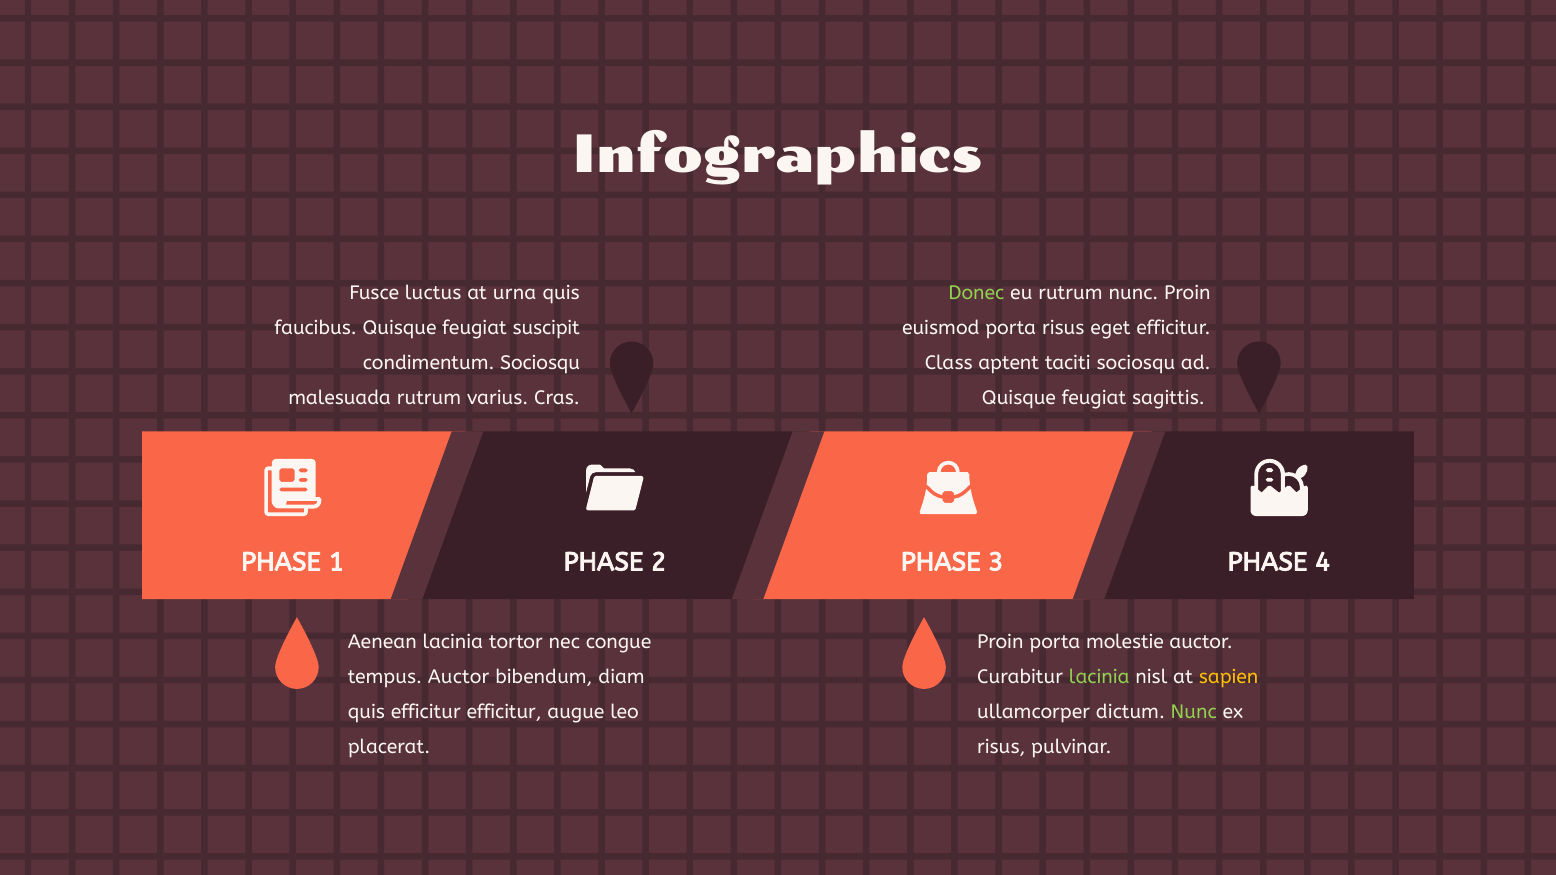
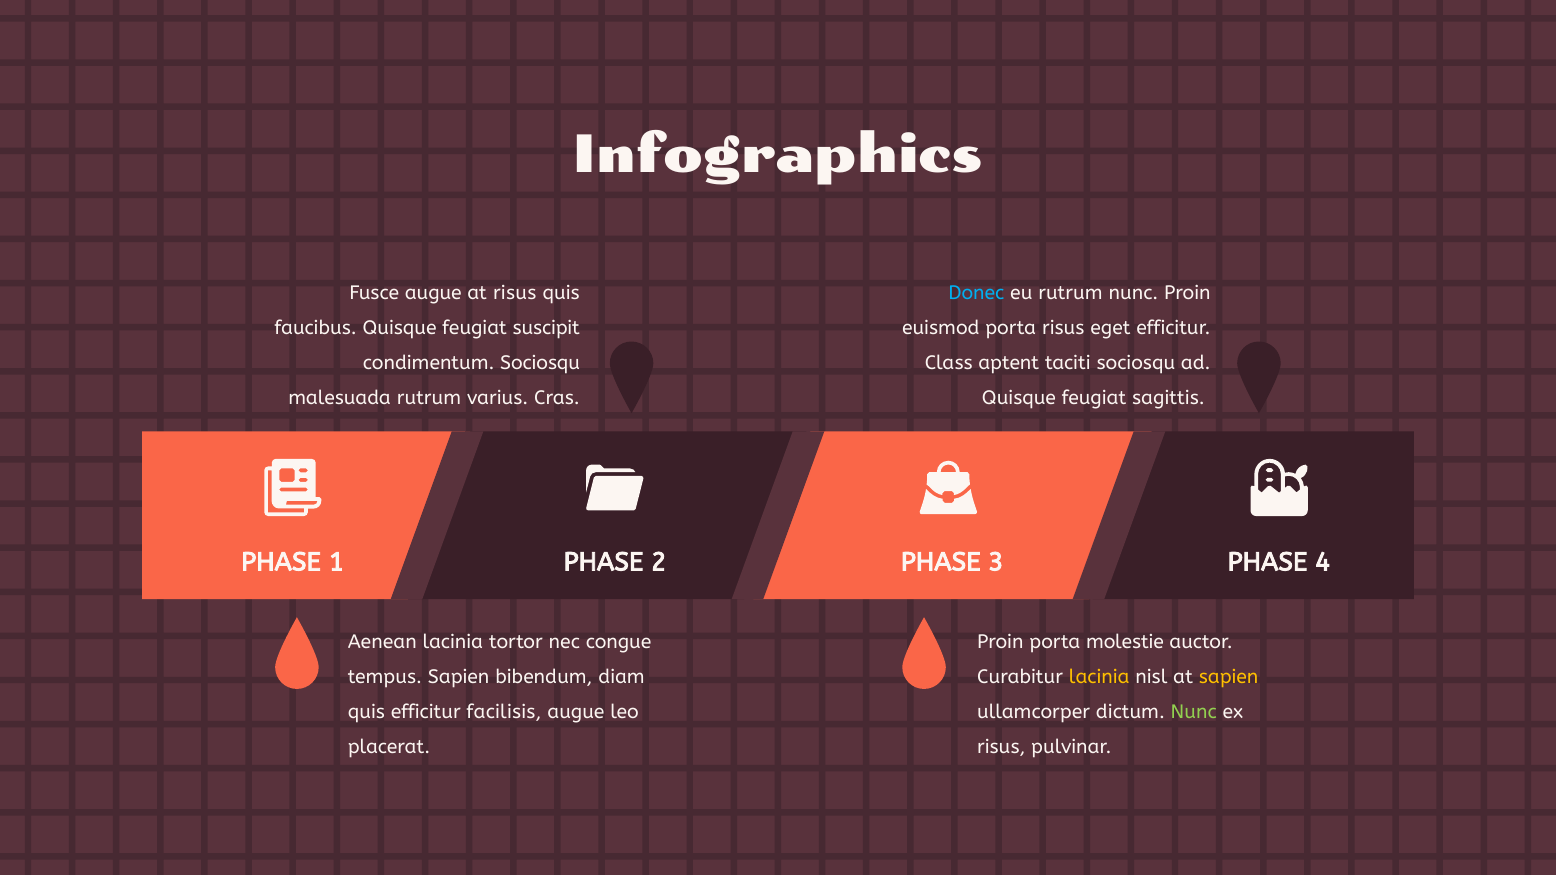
Fusce luctus: luctus -> augue (433, 294)
at urna: urna -> risus (515, 294)
Donec colour: light green -> light blue (976, 294)
tempus Auctor: Auctor -> Sapien (459, 677)
lacinia colour: light green -> yellow (1099, 677)
efficitur efficitur: efficitur -> facilisis (504, 712)
